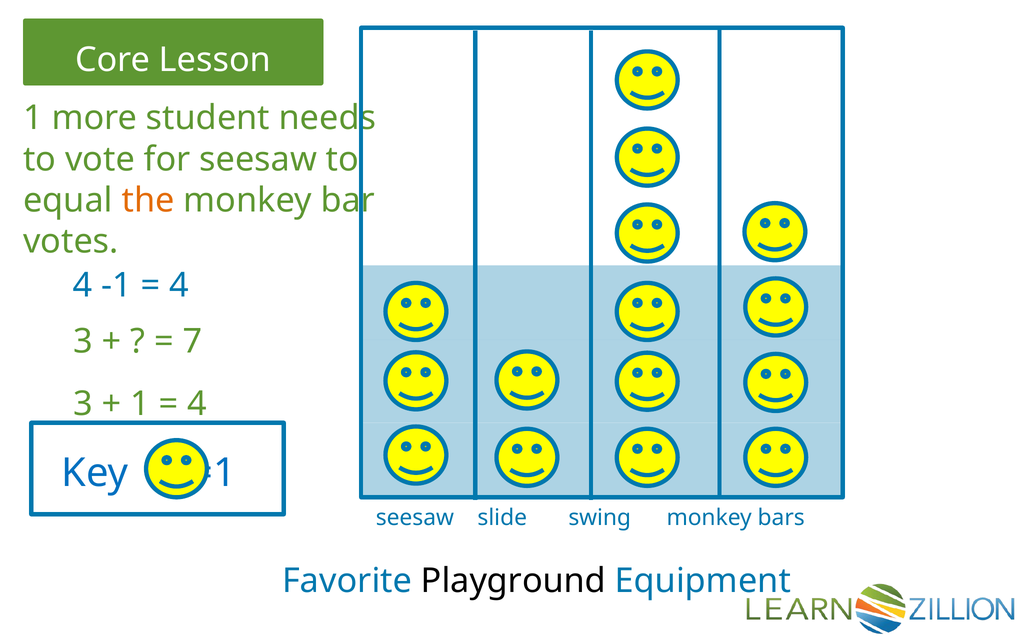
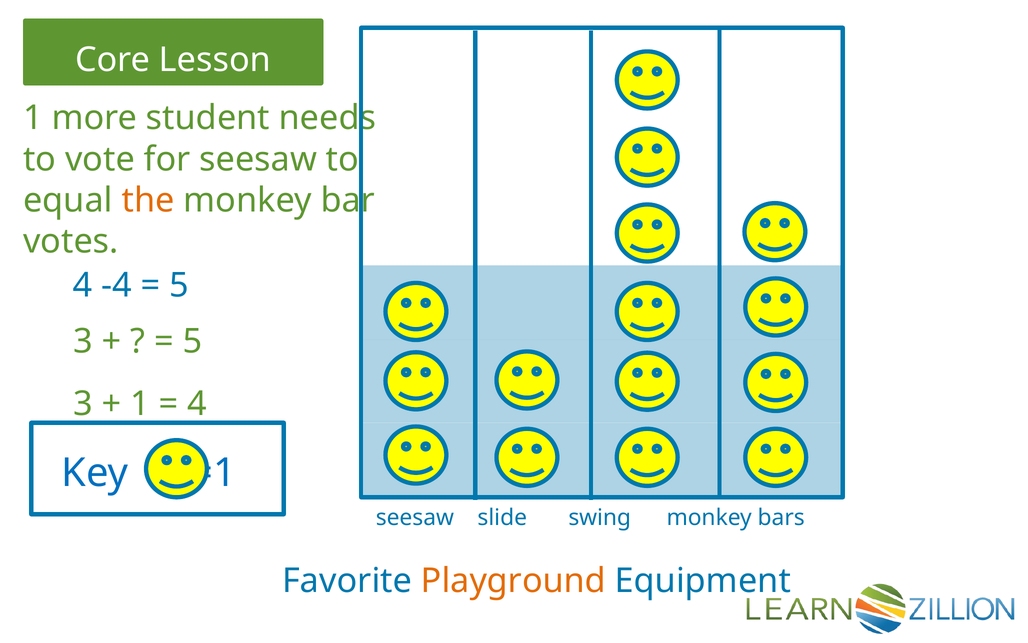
-1: -1 -> -4 (117, 285)
4: 4 -> 5 (179, 285)
7: 7 -> 5 (193, 341)
Playground colour: black -> orange (514, 581)
